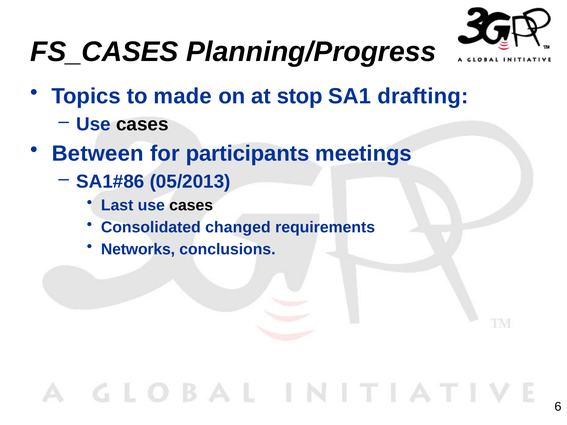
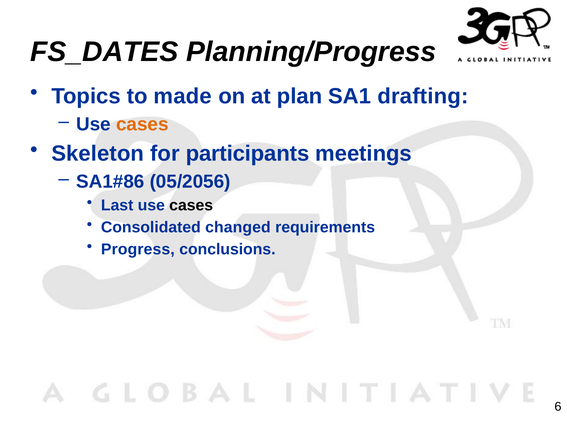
FS_CASES: FS_CASES -> FS_DATES (104, 52)
stop: stop -> plan (300, 96)
cases colour: black -> orange (142, 124)
Between: Between -> Skeleton (98, 154)
05/2013: 05/2013 -> 05/2056 (190, 182)
Networks: Networks -> Progress (138, 249)
